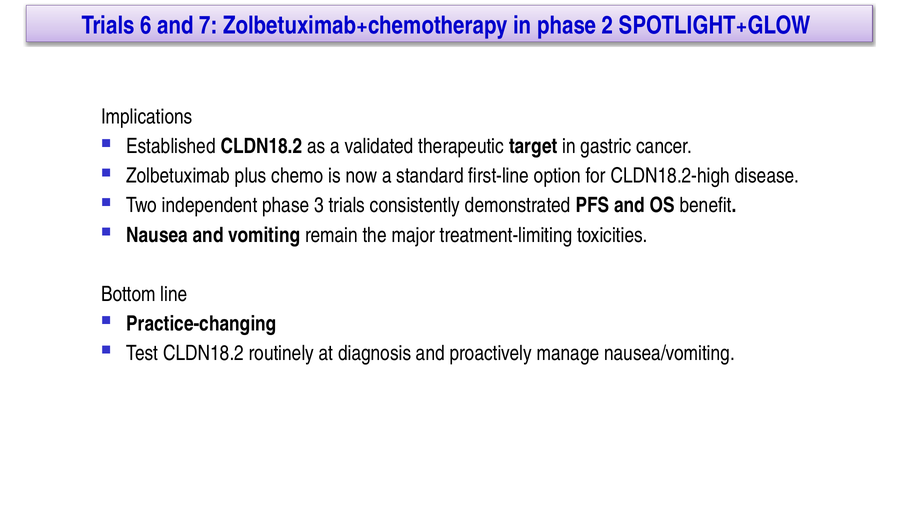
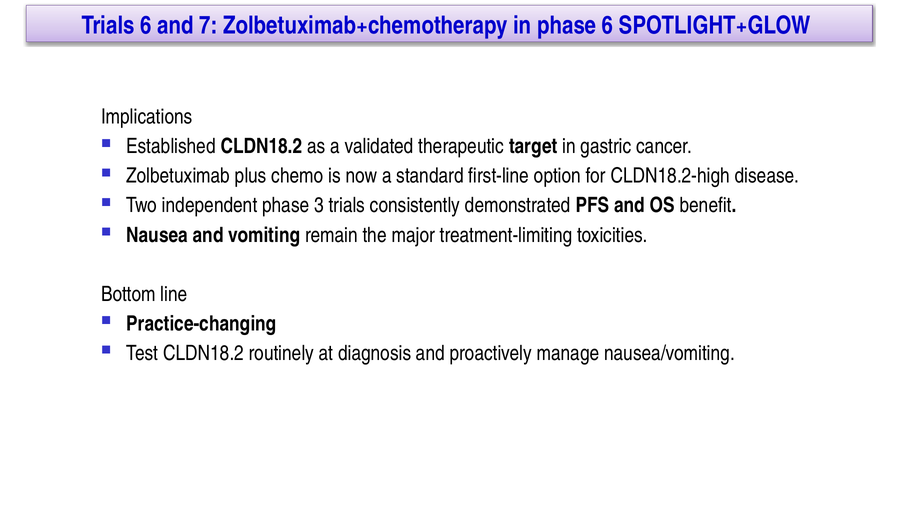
phase 2: 2 -> 6 (608, 25)
